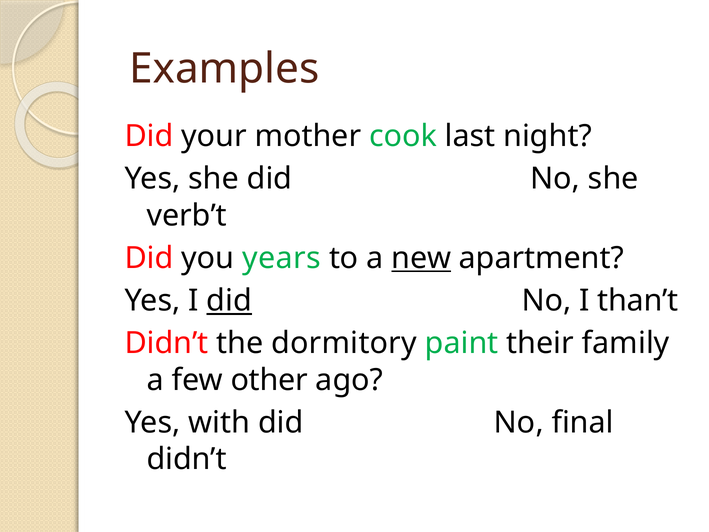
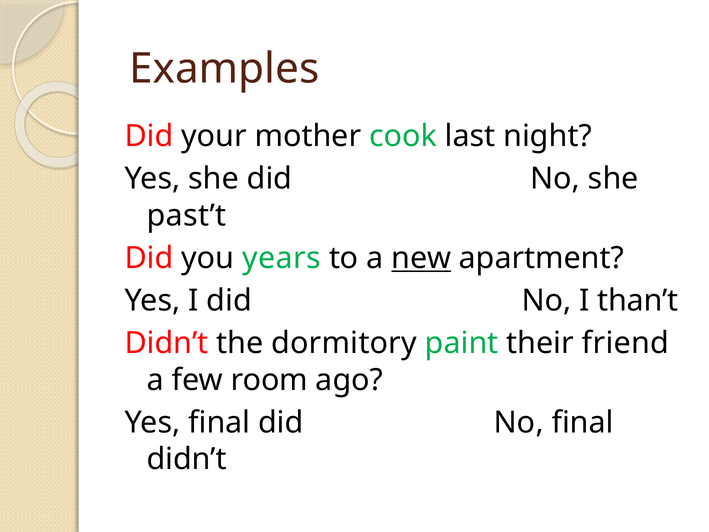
verb’t: verb’t -> past’t (187, 215)
did underline: present -> none (229, 301)
family: family -> friend (625, 343)
other: other -> room (269, 380)
Yes with: with -> final (219, 422)
